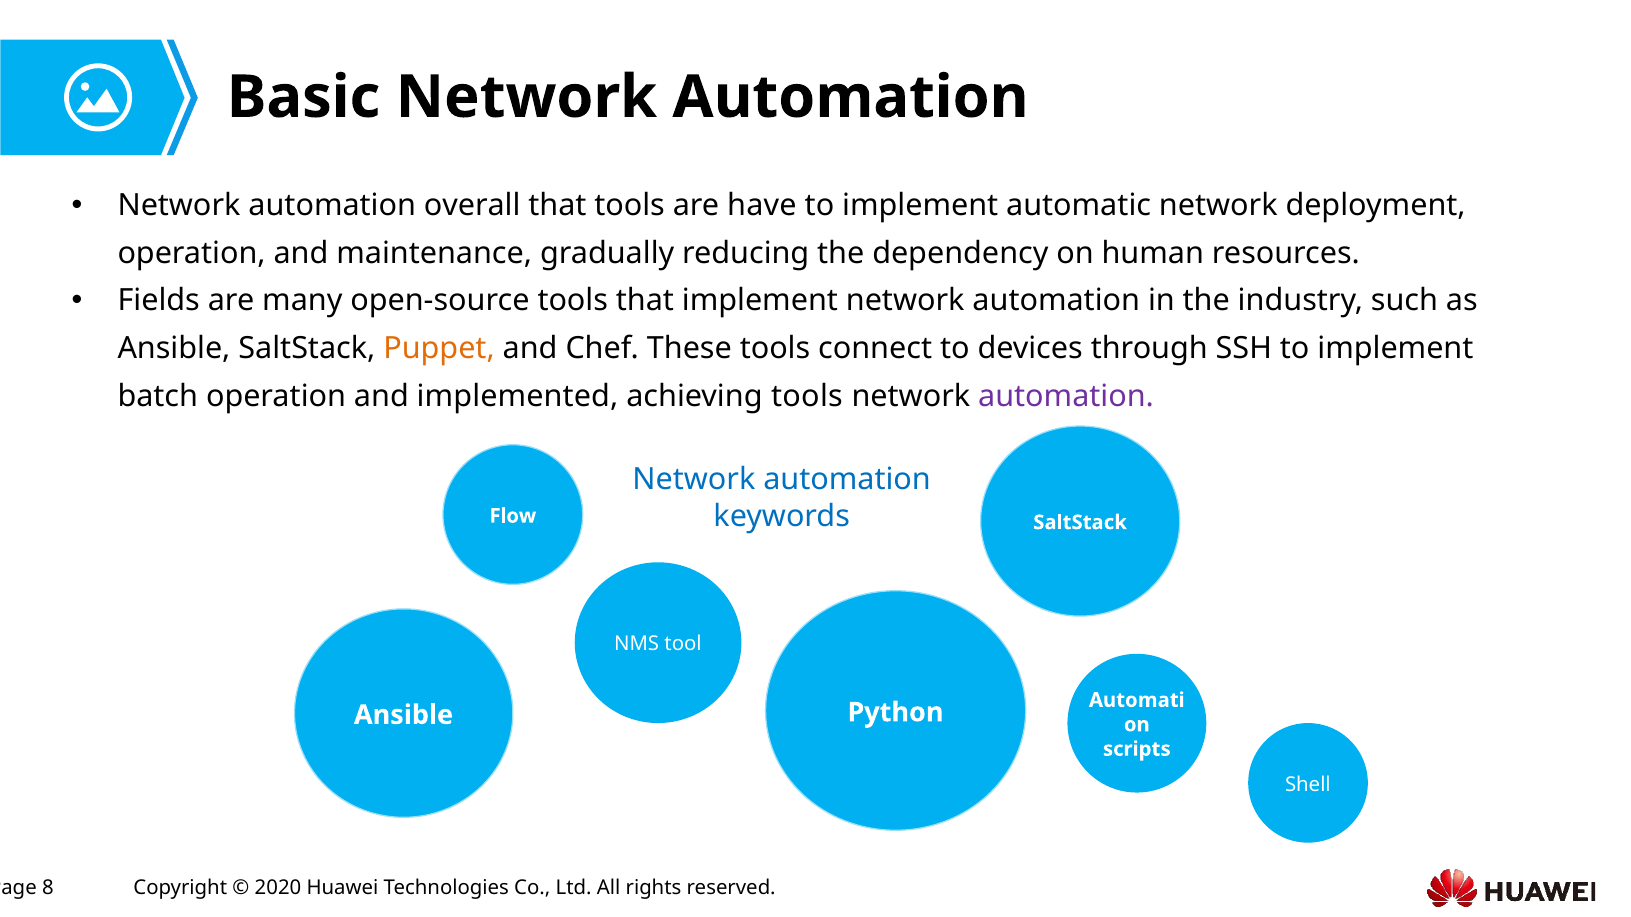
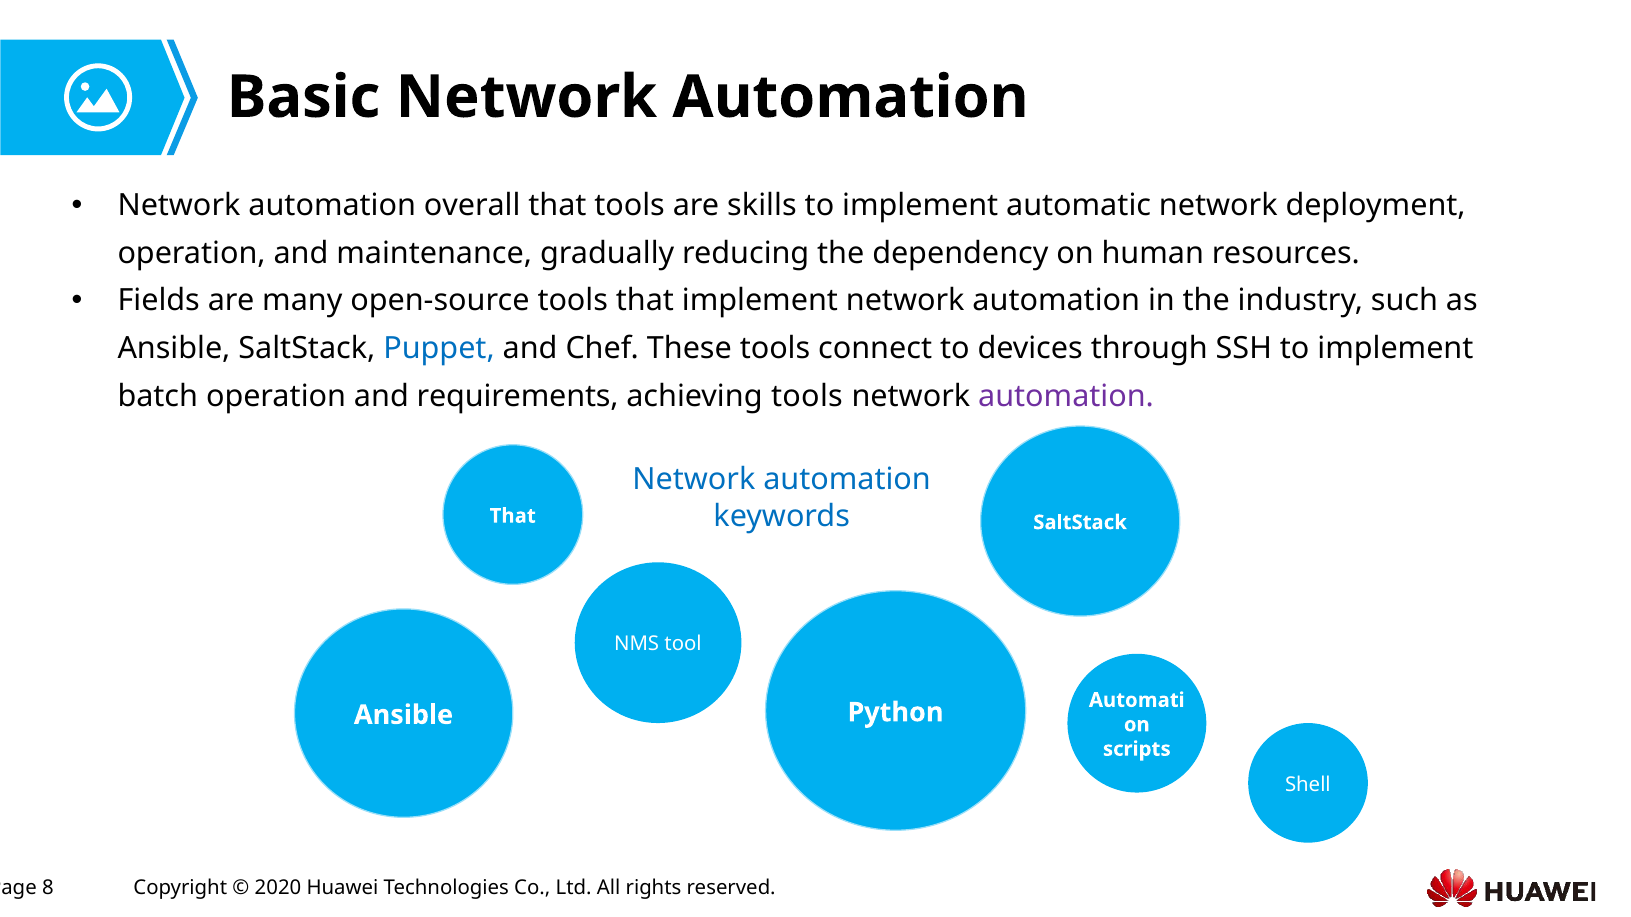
have: have -> skills (762, 206)
Puppet colour: orange -> blue (439, 349)
implemented: implemented -> requirements (518, 396)
Flow: Flow -> That (513, 516)
